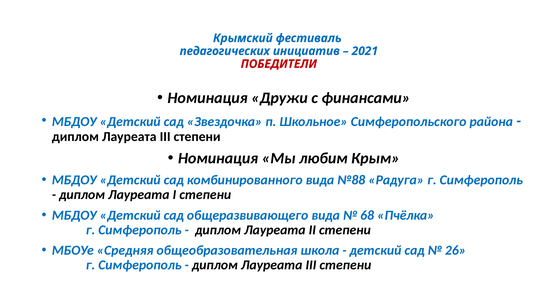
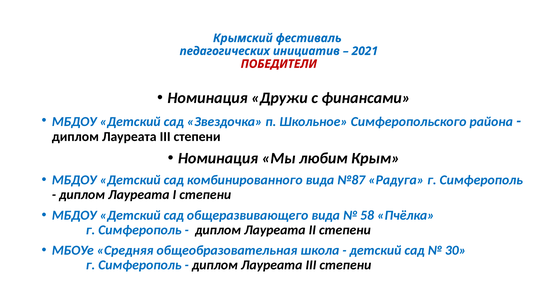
№88: №88 -> №87 (351, 180)
68: 68 -> 58 (367, 215)
26: 26 -> 30 (456, 250)
